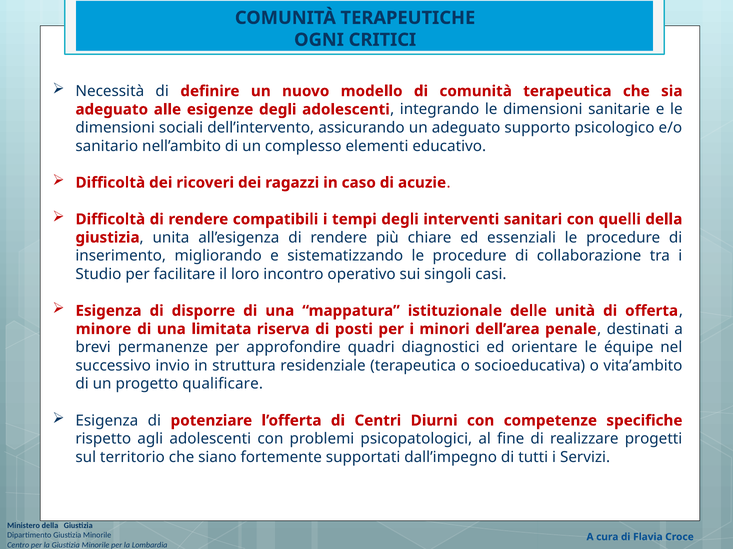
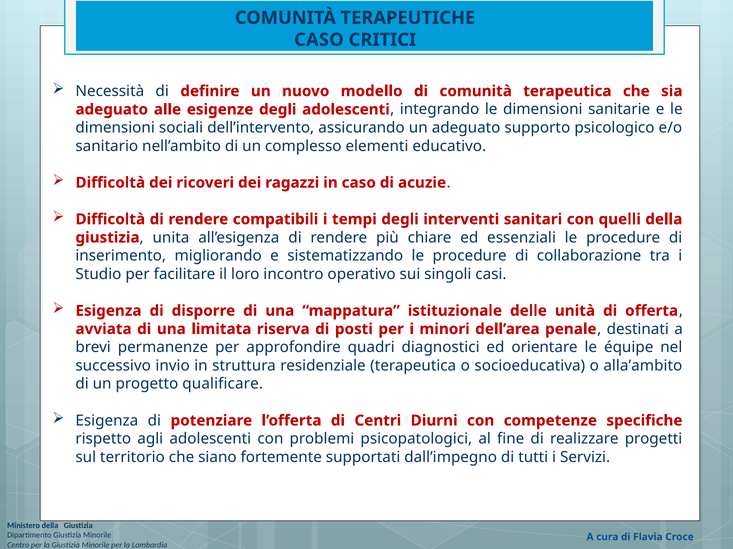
OGNI: OGNI -> CASO (319, 40)
minore: minore -> avviata (104, 329)
vita’ambito: vita’ambito -> alla’ambito (643, 366)
